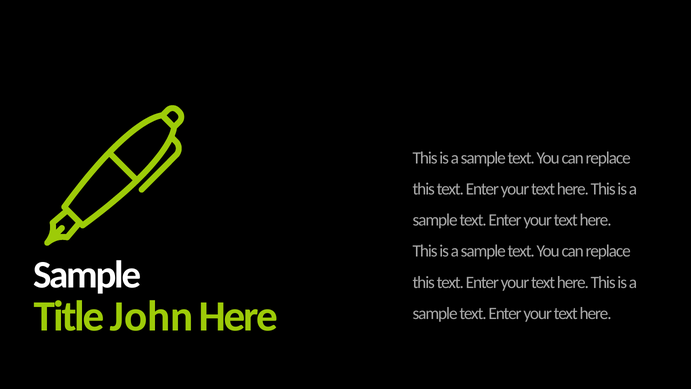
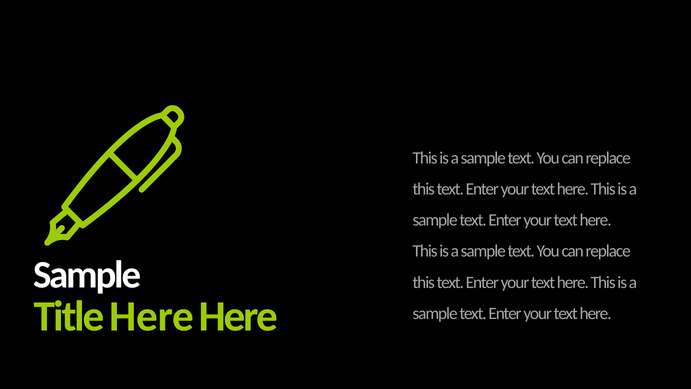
Title John: John -> Here (152, 316)
